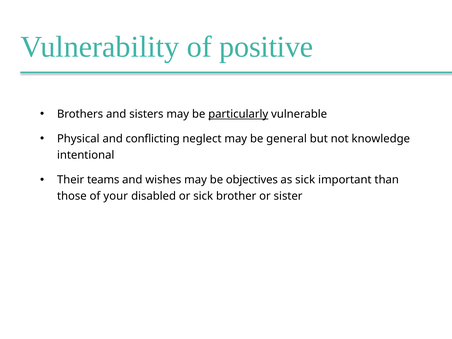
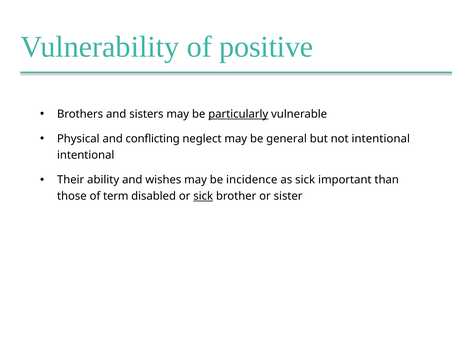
not knowledge: knowledge -> intentional (381, 139)
teams: teams -> ability (103, 180)
objectives: objectives -> incidence (252, 180)
your: your -> term (116, 196)
sick underline: none -> present (203, 196)
